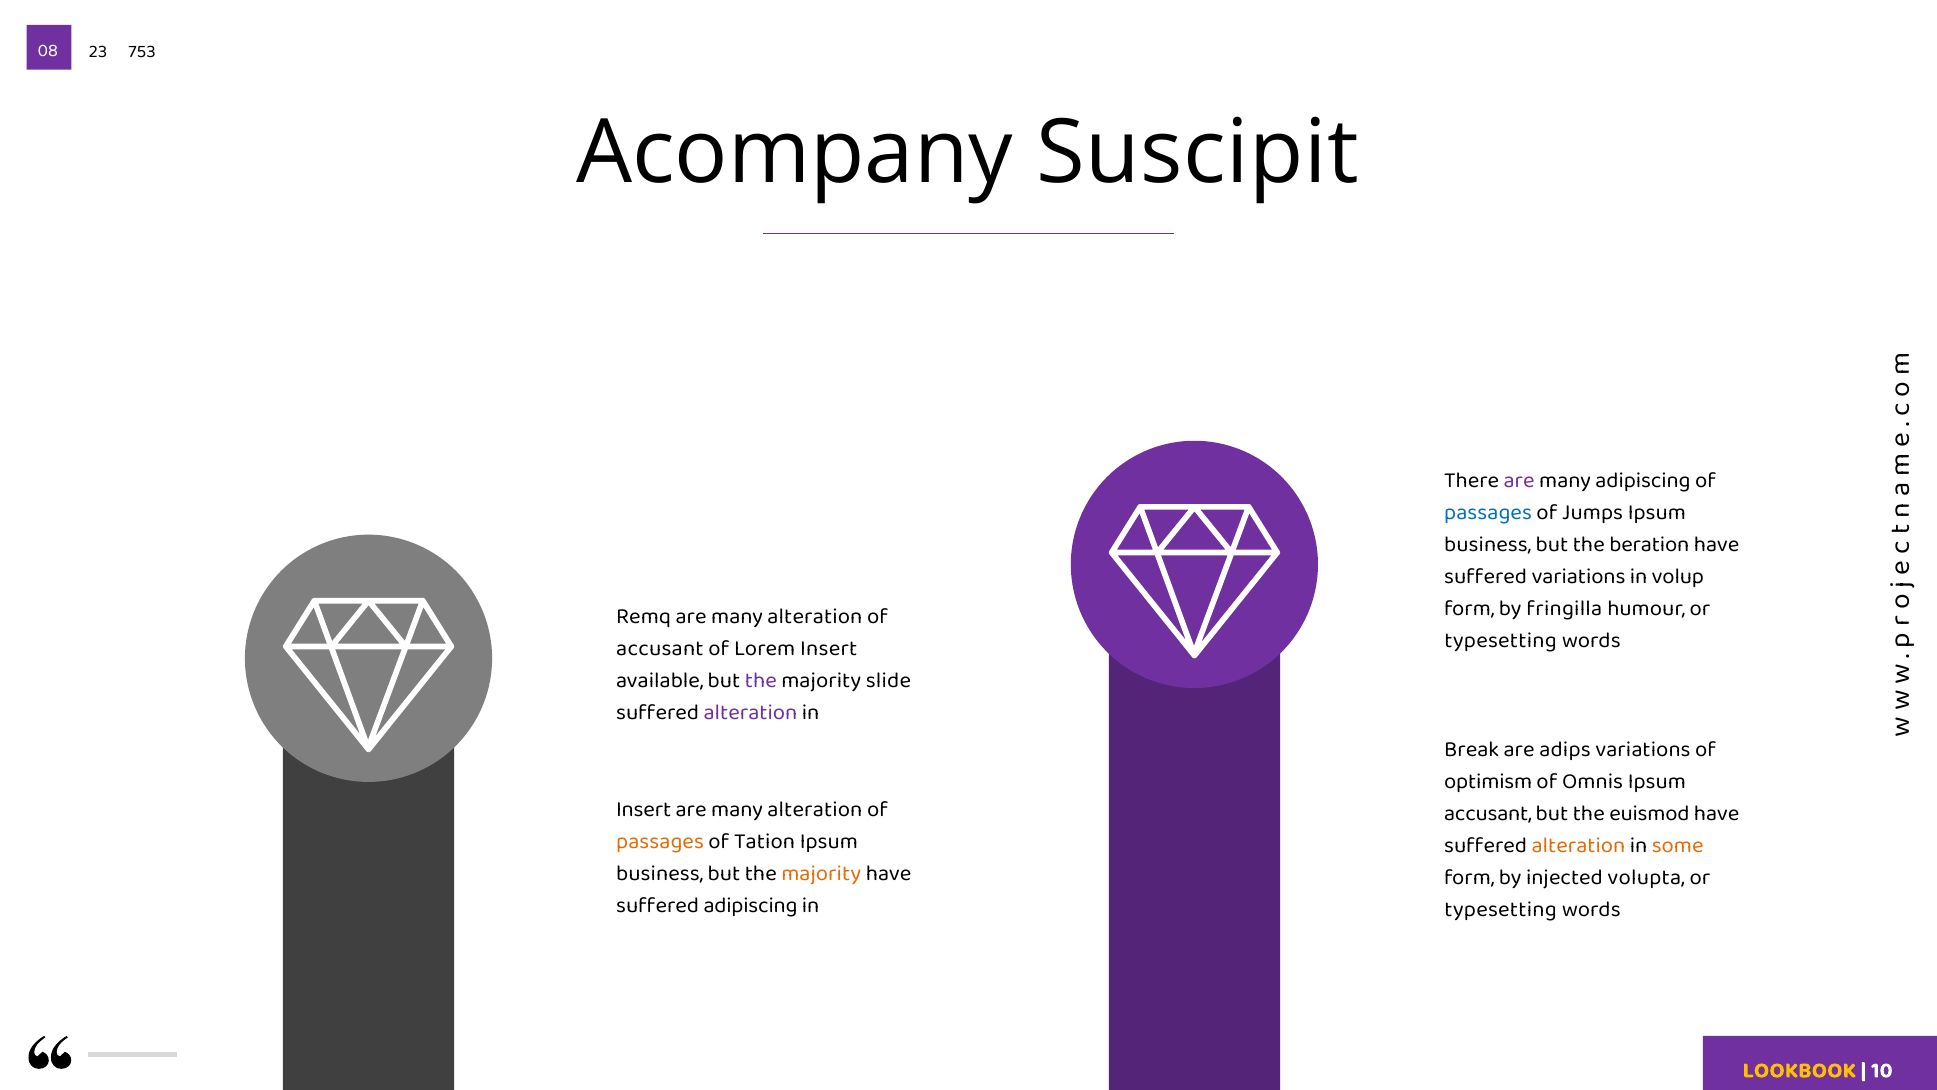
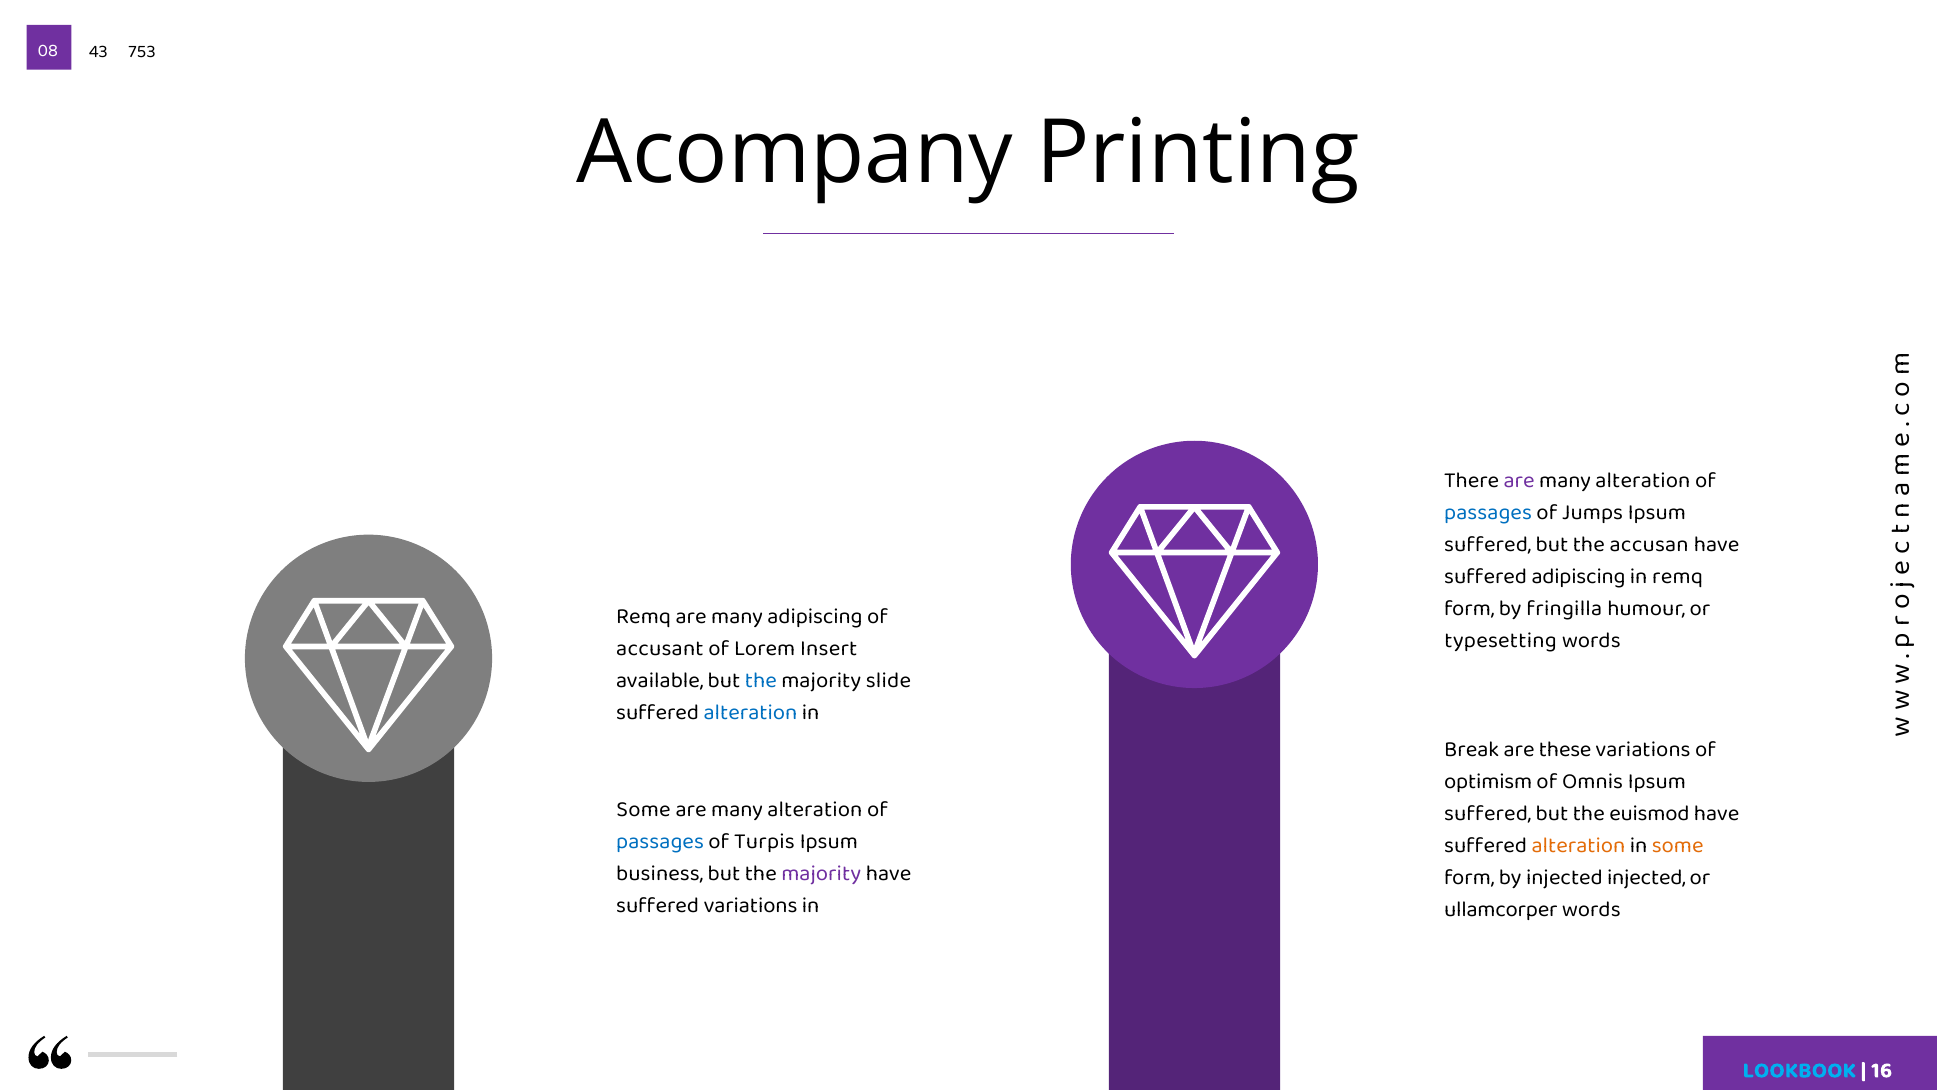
23: 23 -> 43 (98, 51)
Suscipit: Suscipit -> Printing (1198, 153)
adipiscing: adipiscing -> alteration (1643, 480)
business: business -> suffered (1488, 544)
beration: beration -> accusan (1649, 544)
suffered variations: variations -> adipiscing (1579, 576)
in volup: volup -> remq (1678, 576)
alteration: alteration -> adipiscing (815, 616)
the colour: purple -> blue (761, 680)
alteration colour: purple -> blue (750, 712)
adips: adips -> these (1565, 749)
Insert: Insert -> Some (644, 809)
accusant: accusant -> suffered (1488, 813)
passages colour: orange -> blue (660, 841)
Tation: Tation -> Turpis (765, 841)
majority colour: orange -> purple (821, 873)
injected volupta: volupta -> injected (1646, 877)
suffered adipiscing: adipiscing -> variations (750, 905)
typesetting: typesetting -> ullamcorper (1501, 909)
LOOKBOOK colour: yellow -> light blue (1799, 1070)
10: 10 -> 16 (1882, 1070)
